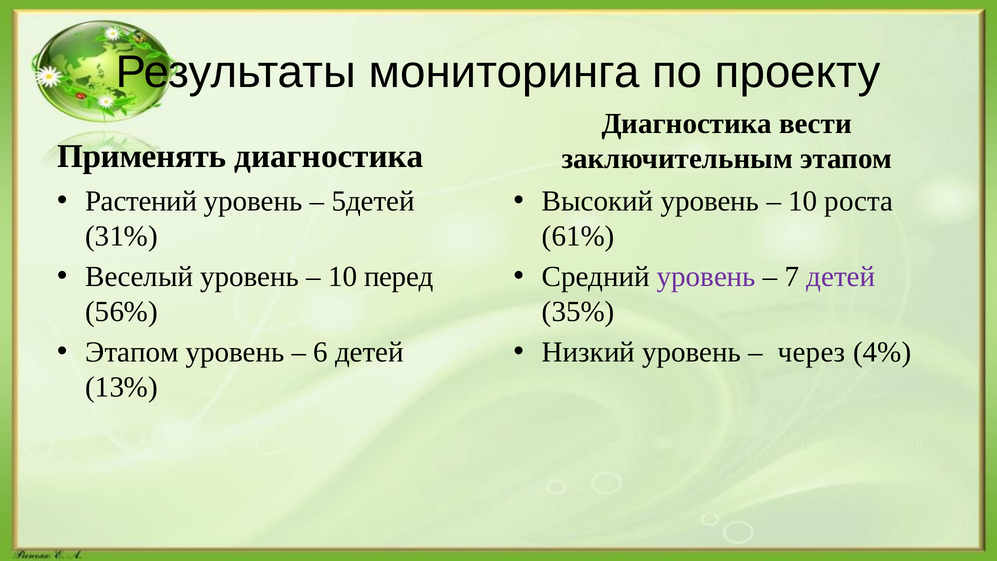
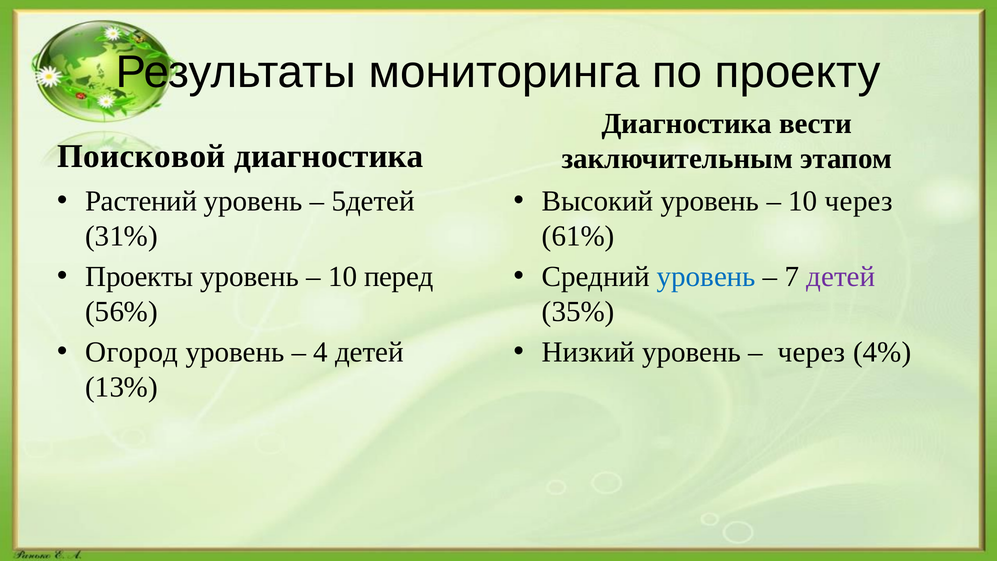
Применять: Применять -> Поисковой (141, 156)
10 роста: роста -> через (859, 201)
Веселый: Веселый -> Проекты (139, 276)
уровень colour: purple -> blue (706, 276)
Этапом: Этапом -> Огород (132, 352)
6: 6 -> 4 (321, 352)
